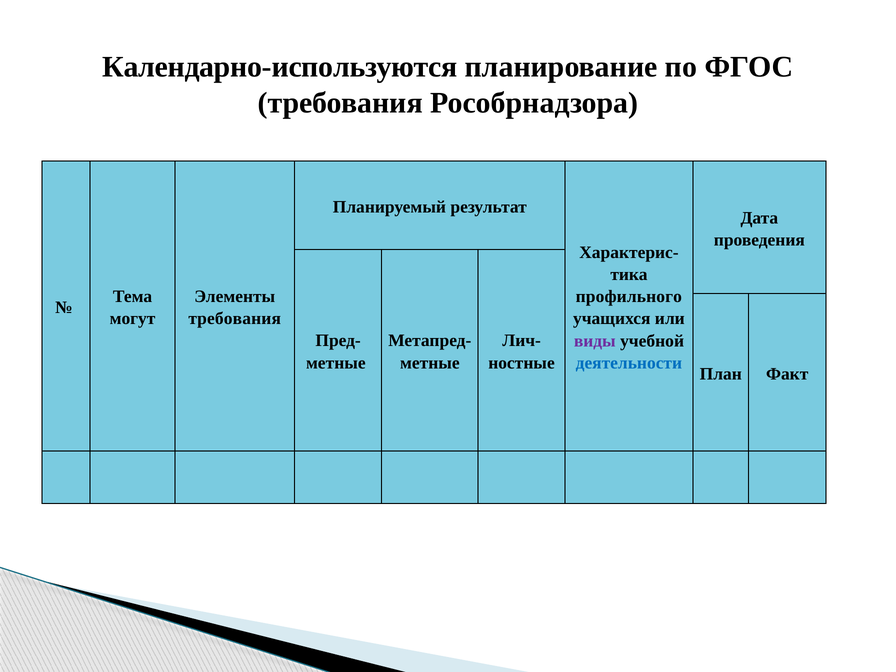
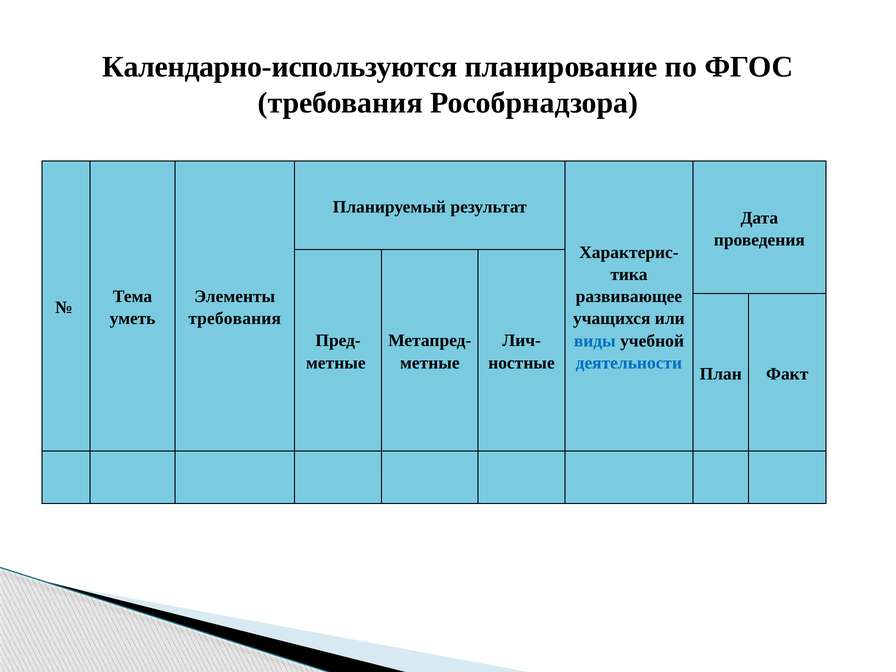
профильного: профильного -> развивающее (629, 297)
могут: могут -> уметь (133, 319)
виды colour: purple -> blue (595, 341)
